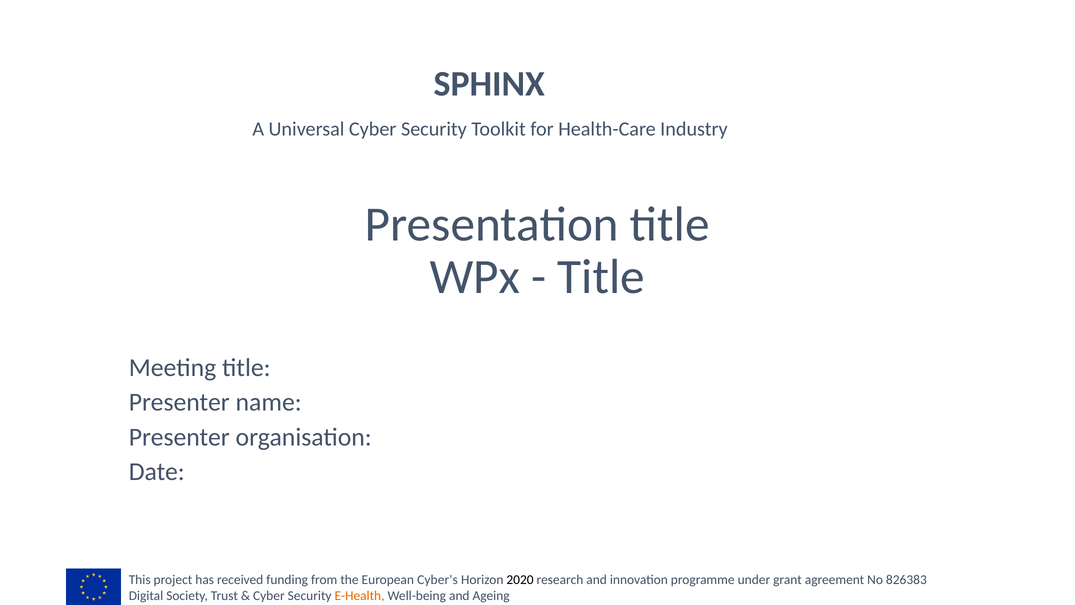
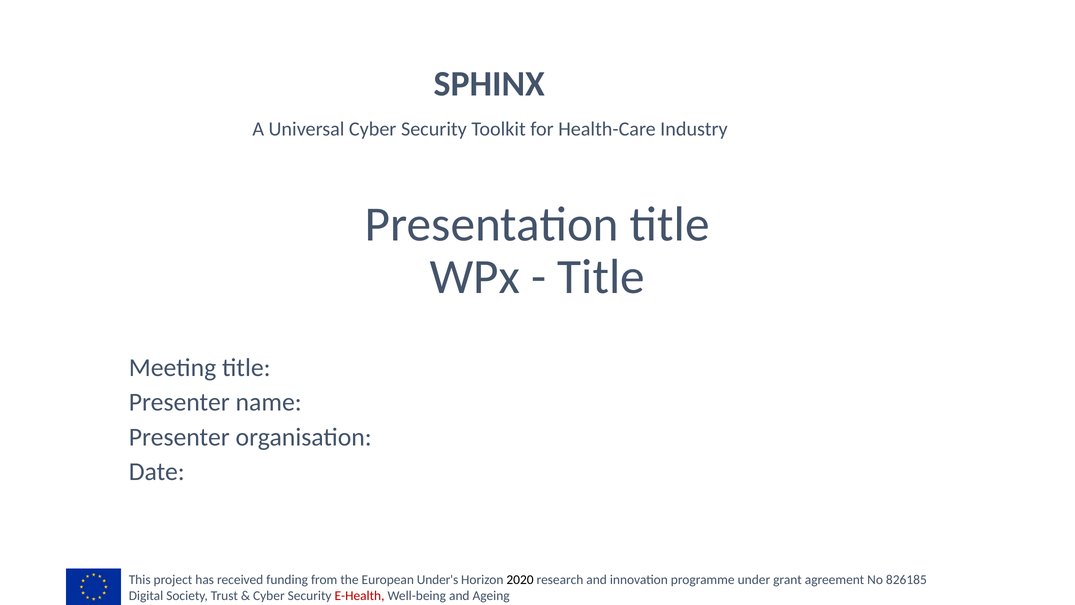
Cyber's: Cyber's -> Under's (438, 579)
826383: 826383 -> 826185 (906, 579)
E-Health colour: orange -> red (360, 596)
